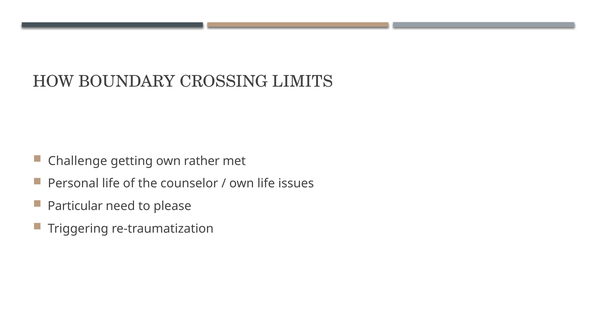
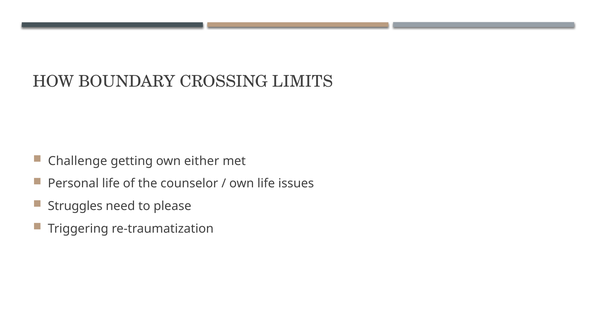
rather: rather -> either (202, 161)
Particular: Particular -> Struggles (75, 206)
